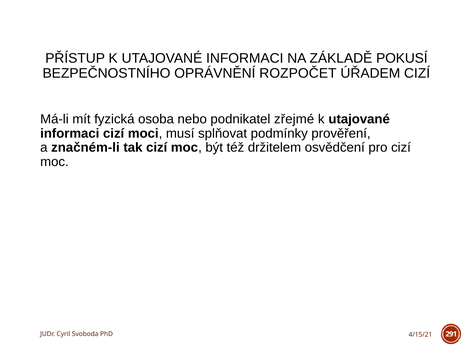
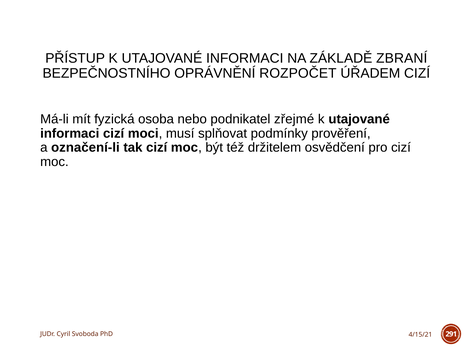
POKUSÍ: POKUSÍ -> ZBRANÍ (402, 58)
značném-li: značném-li -> označení-li (85, 148)
